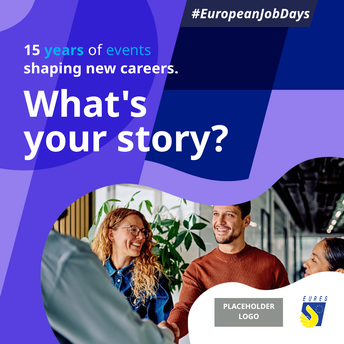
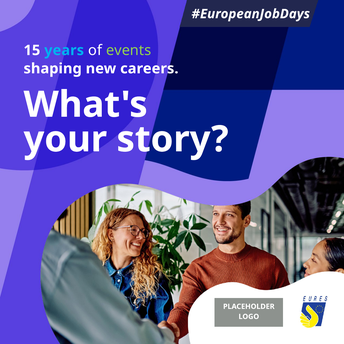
events colour: light blue -> light green (129, 50)
